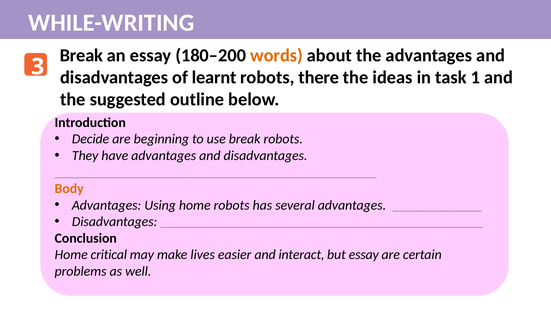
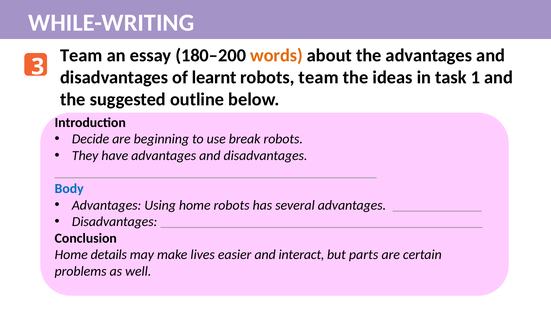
Break: Break -> Team (81, 55)
robots there: there -> team (319, 77)
Body colour: orange -> blue (69, 189)
critical: critical -> details (109, 255)
but essay: essay -> parts (364, 255)
